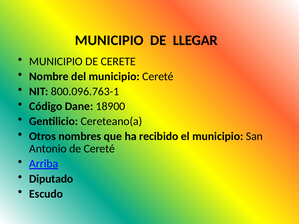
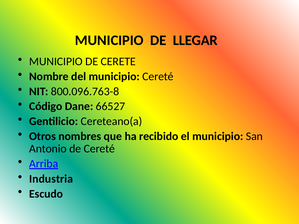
800.096.763-1: 800.096.763-1 -> 800.096.763-8 (85, 92)
18900: 18900 -> 66527 (111, 106)
Diputado: Diputado -> Industria (51, 179)
